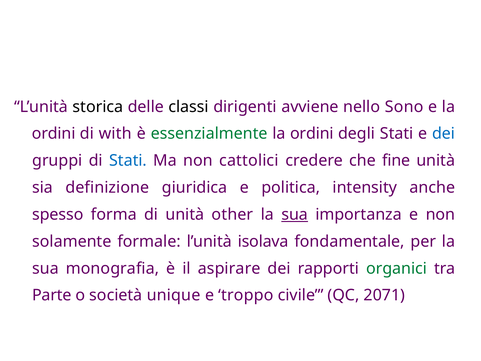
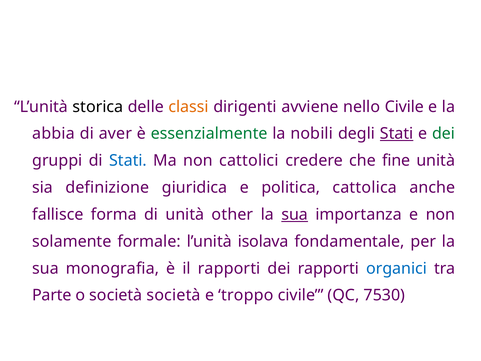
classi colour: black -> orange (189, 107)
nello Sono: Sono -> Civile (404, 107)
ordini: ordini -> abbia (54, 134)
with: with -> aver (115, 134)
ordini: ordini -> nobili (312, 134)
Stati underline: none -> present (397, 134)
dei colour: blue -> green (444, 134)
intensity: intensity -> cattolica (365, 187)
spesso: spesso -> fallisce (58, 214)
il aspirare: aspirare -> rapporti (229, 268)
organici colour: green -> blue (397, 268)
società unique: unique -> società (174, 295)
2071: 2071 -> 7530 (384, 295)
